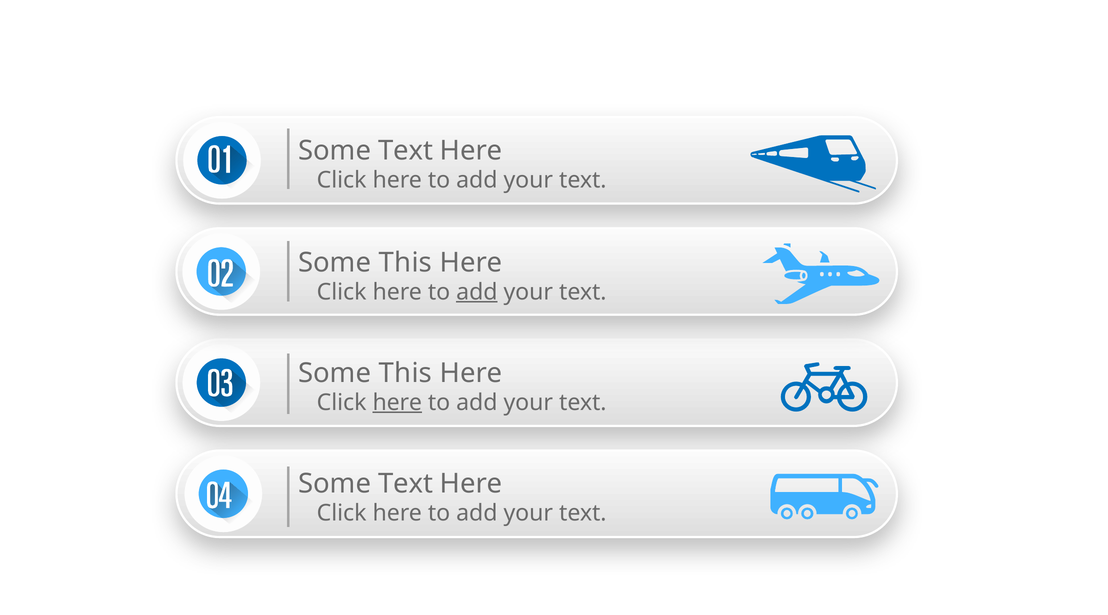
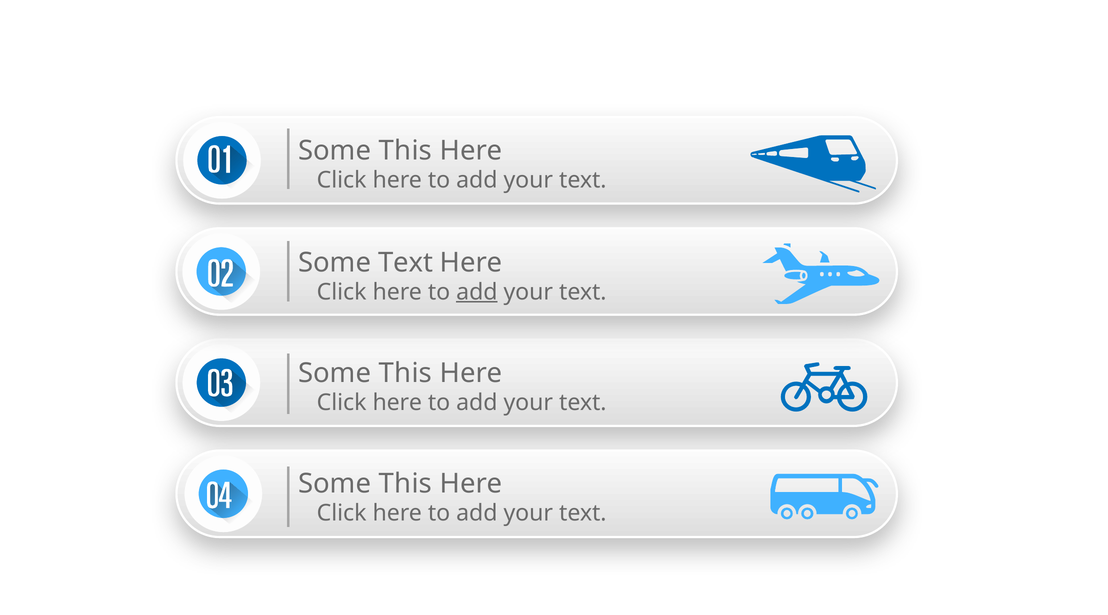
Text: Text -> This (405, 151)
This: This -> Text (406, 263)
here underline: present -> none (397, 403)
Text: Text -> This (405, 484)
